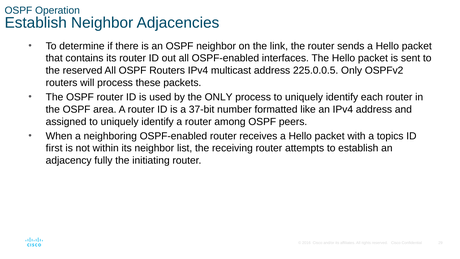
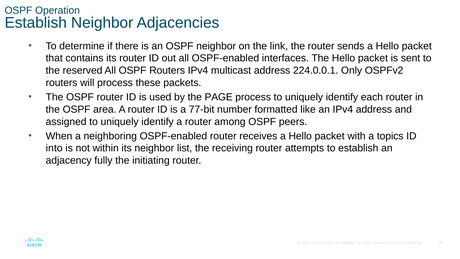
225.0.0.5: 225.0.0.5 -> 224.0.0.1 (316, 70)
the ONLY: ONLY -> PAGE (219, 97)
37-bit: 37-bit -> 77-bit (202, 109)
first: first -> into (54, 148)
